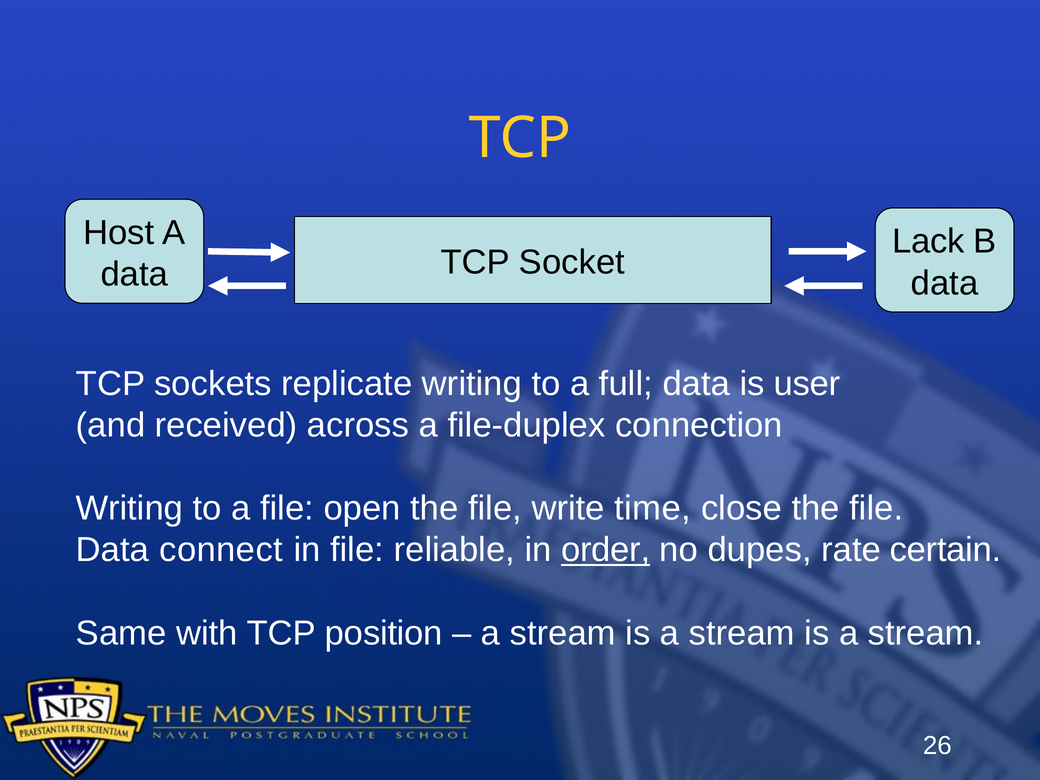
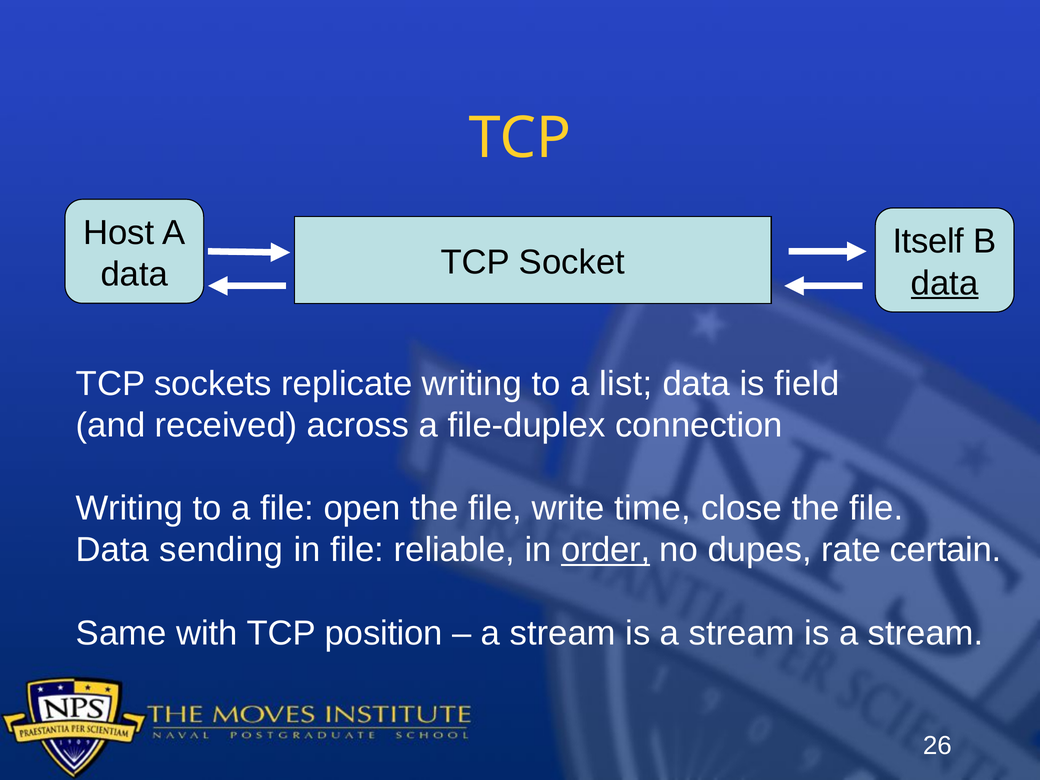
Lack: Lack -> Itself (928, 242)
data underline: none -> present (945, 283)
full: full -> list (626, 384)
user: user -> field (807, 384)
connect: connect -> sending (221, 550)
